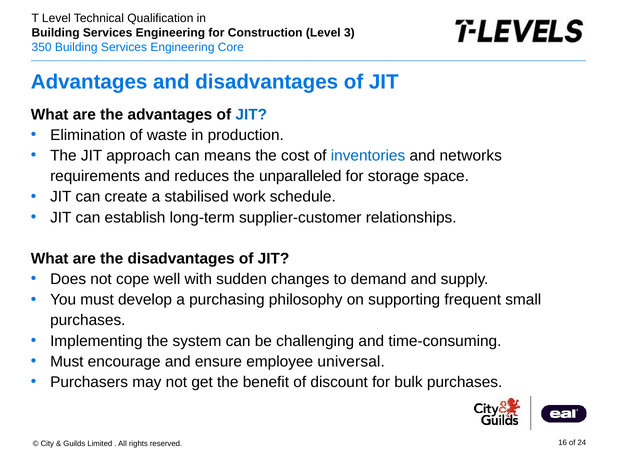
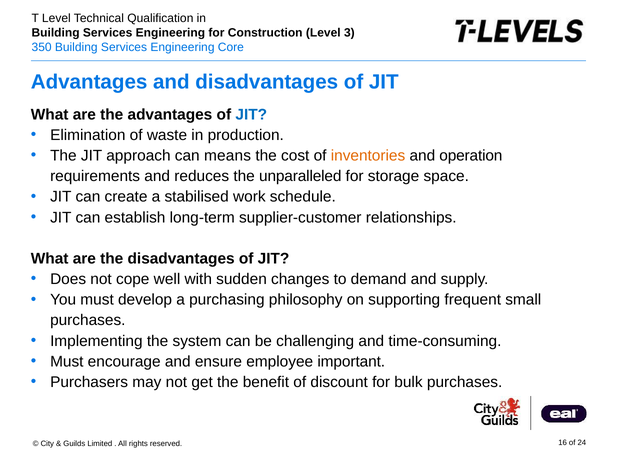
inventories colour: blue -> orange (368, 156)
networks: networks -> operation (471, 156)
universal: universal -> important (351, 361)
